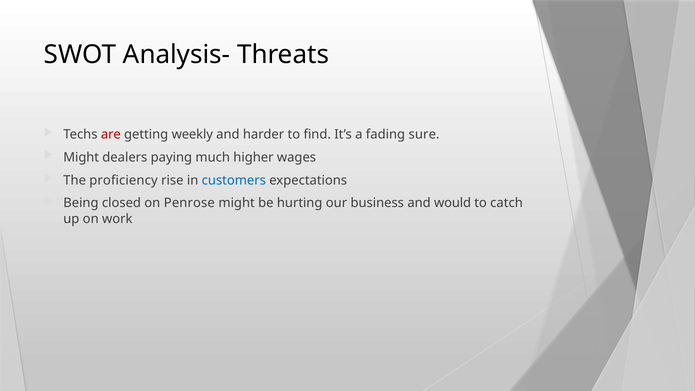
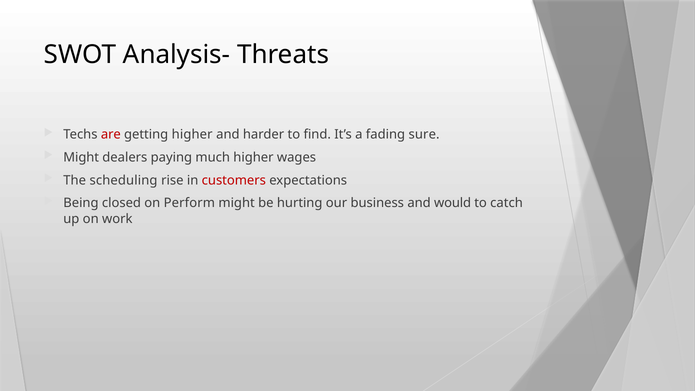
getting weekly: weekly -> higher (192, 135)
proficiency: proficiency -> scheduling (124, 180)
customers colour: blue -> red (234, 180)
Penrose: Penrose -> Perform (189, 203)
